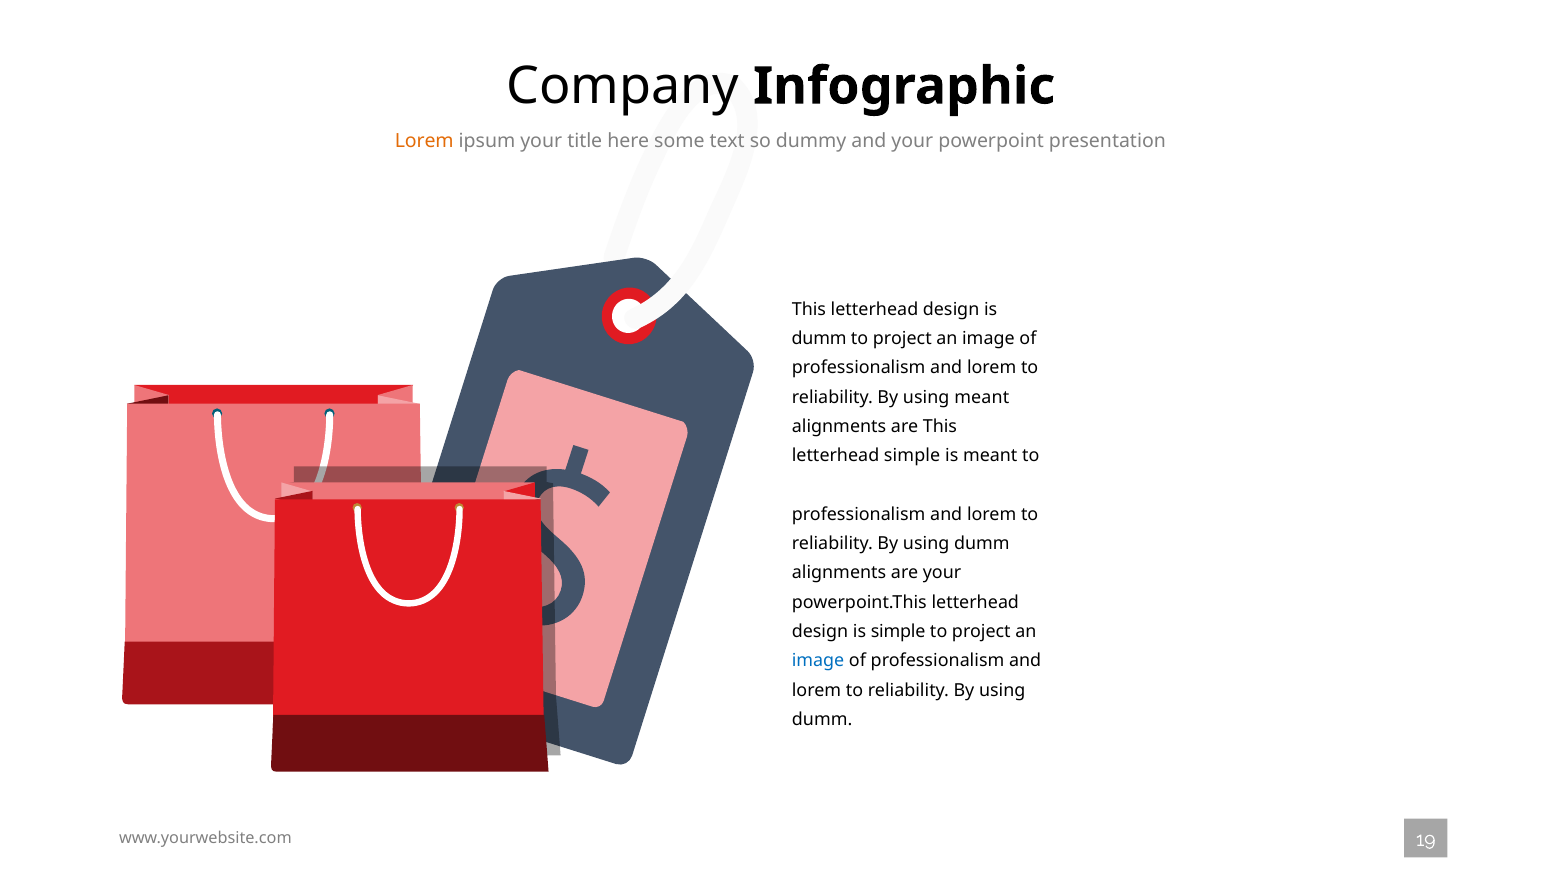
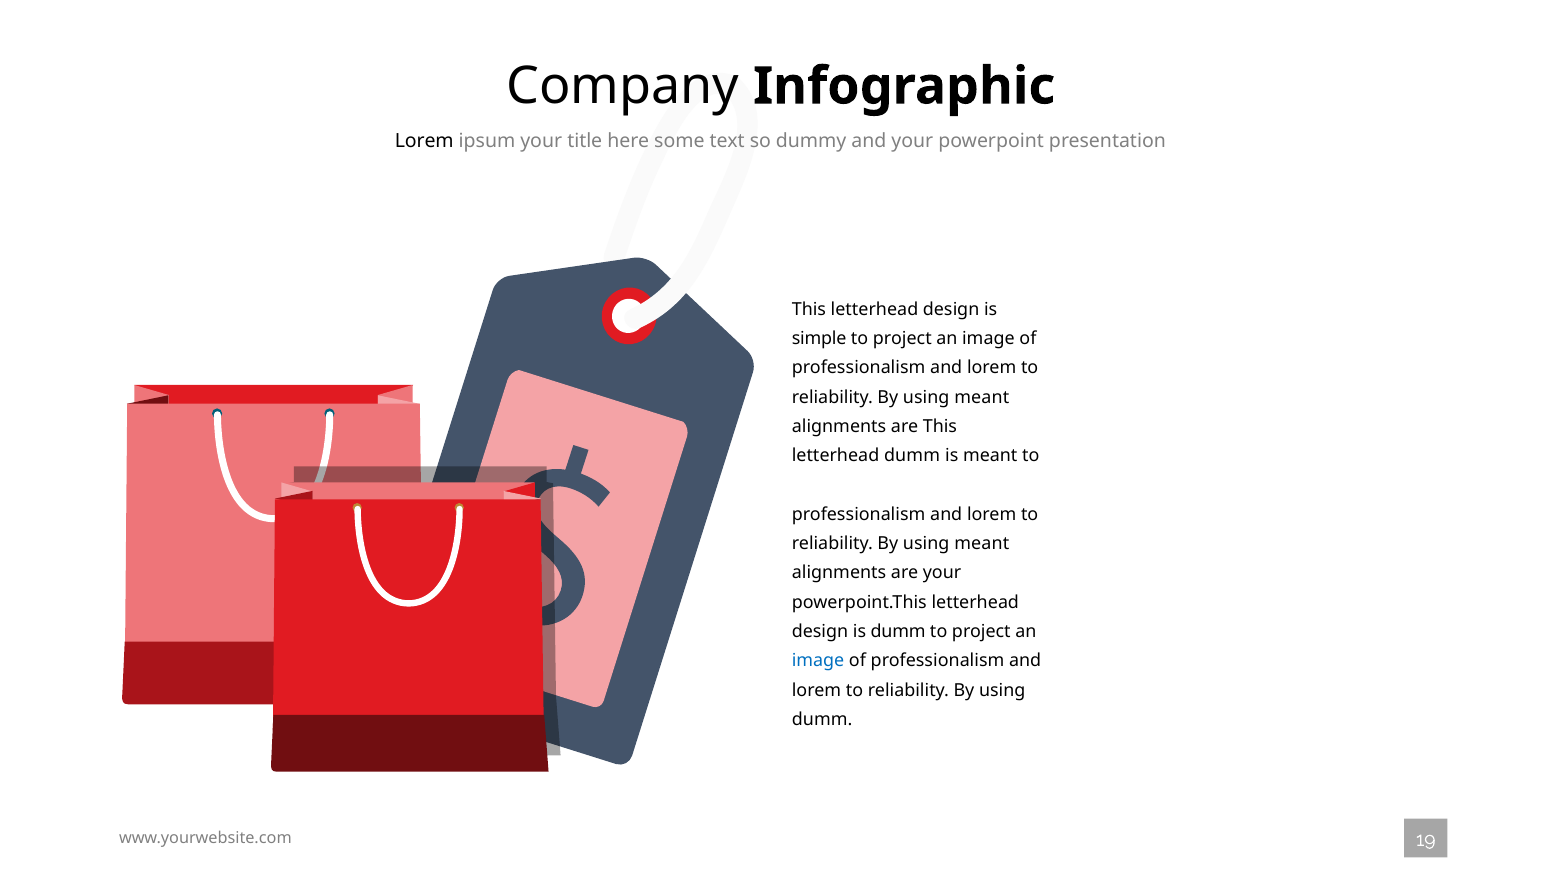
Lorem colour: orange -> black (424, 141)
dumm: dumm -> simple (819, 338)
letterhead simple: simple -> dumm (912, 456)
dumm: dumm -> meant (982, 543)
is simple: simple -> dumm (898, 631)
